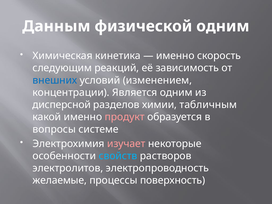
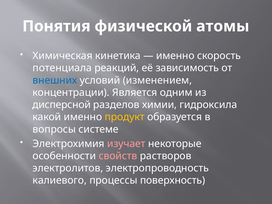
Данным: Данным -> Понятия (56, 26)
физической одним: одним -> атомы (223, 26)
следующим: следующим -> потенциала (62, 68)
табличным: табличным -> гидроксила (208, 105)
продукт colour: pink -> yellow (125, 117)
свойств colour: light blue -> pink (118, 156)
желаемые: желаемые -> калиевого (60, 180)
